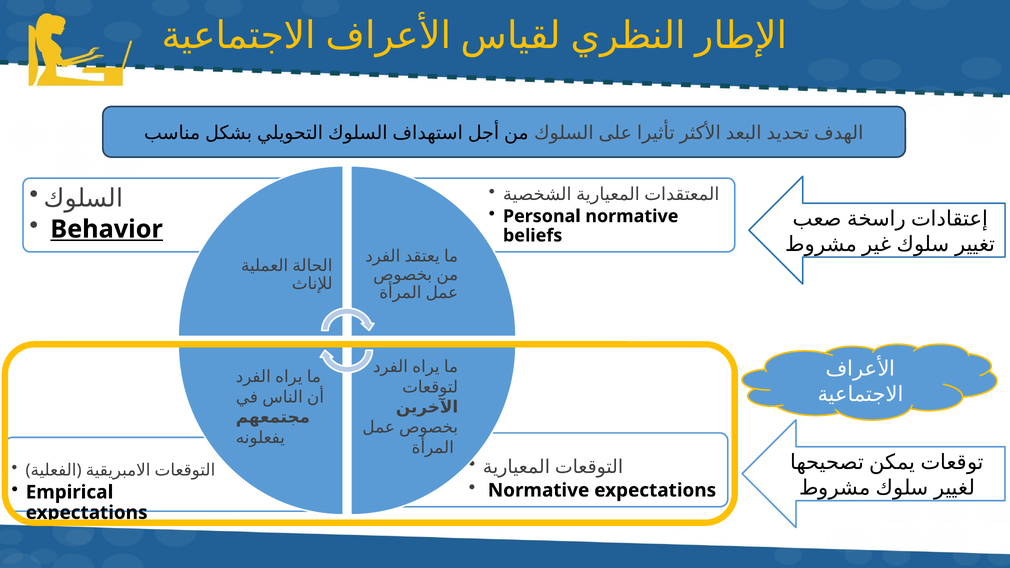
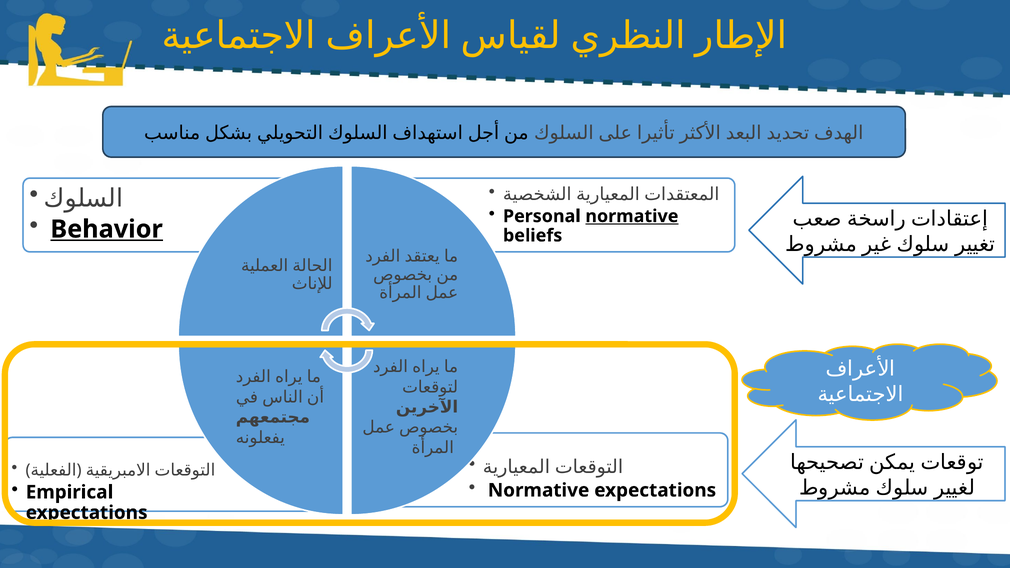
normative underline: none -> present (632, 216)
